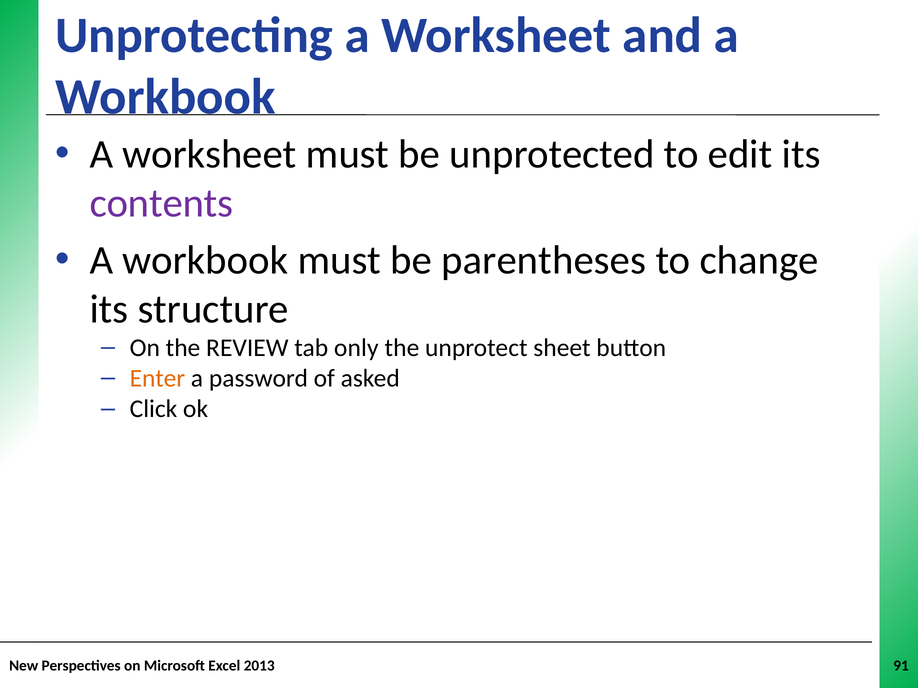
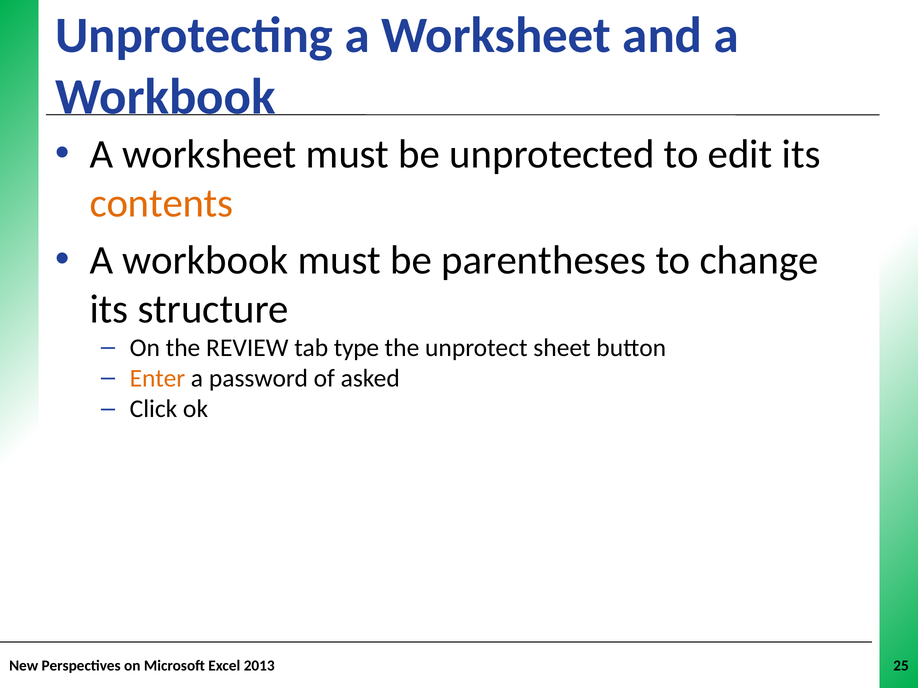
contents colour: purple -> orange (161, 203)
only: only -> type (356, 348)
91: 91 -> 25 (901, 666)
